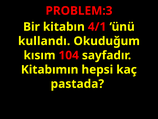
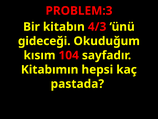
4/1: 4/1 -> 4/3 (97, 27)
kullandı: kullandı -> gideceği (44, 41)
